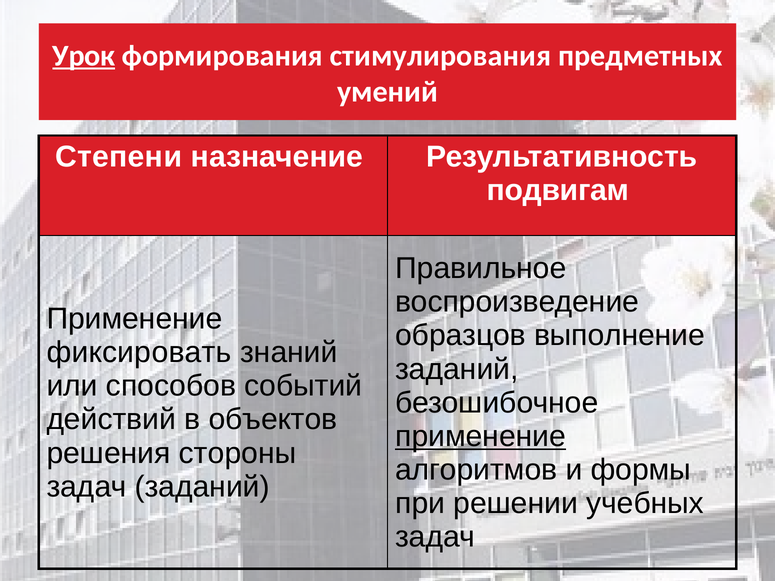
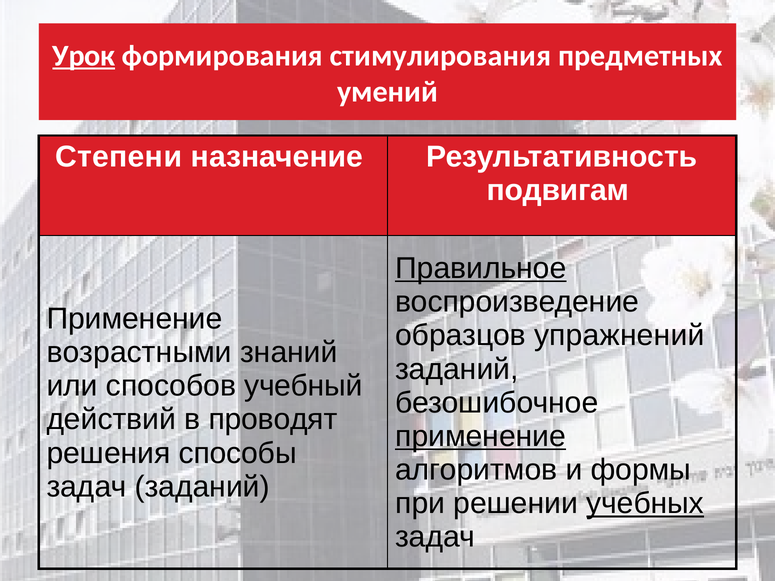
Правильное underline: none -> present (481, 268)
выполнение: выполнение -> упражнений (619, 336)
фиксировать: фиксировать -> возрастными (139, 352)
событий: событий -> учебный (303, 386)
объектов: объектов -> проводят (273, 420)
стороны: стороны -> способы (238, 453)
учебных underline: none -> present (645, 504)
